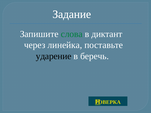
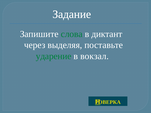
линейка: линейка -> выделяя (65, 45)
ударение colour: black -> green (54, 56)
беречь: беречь -> вокзал (95, 56)
